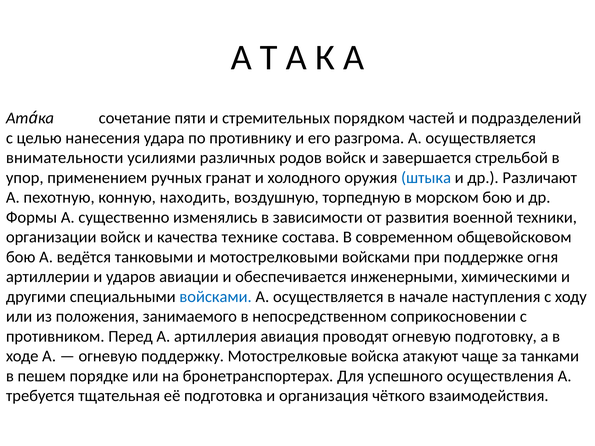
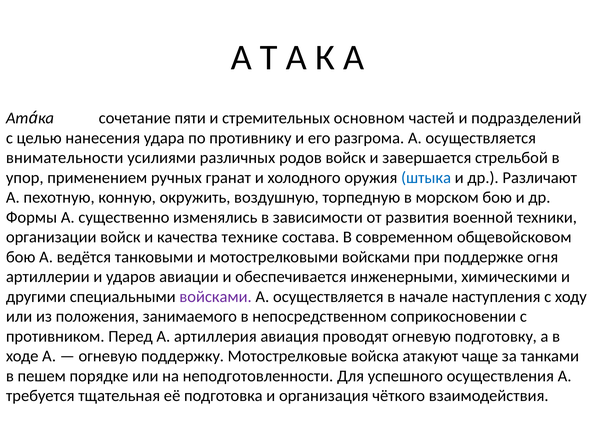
порядком: порядком -> основном (369, 118)
находить: находить -> окружить (195, 198)
войсками colour: blue -> purple (216, 297)
бронетранспортерах: бронетранспортерах -> неподготовленности (258, 376)
